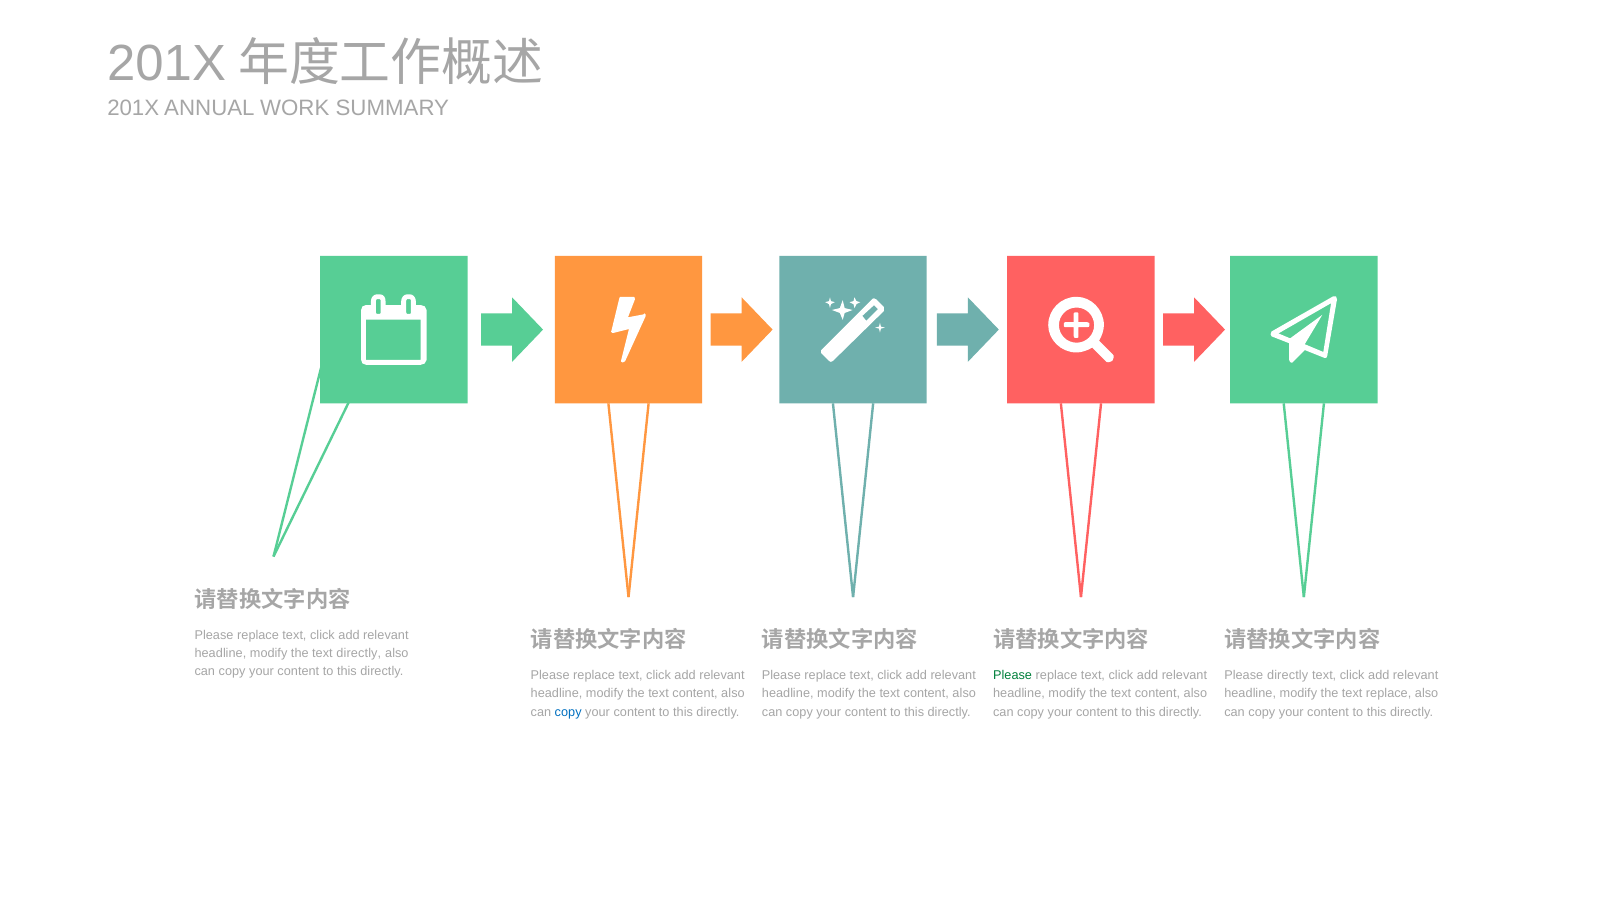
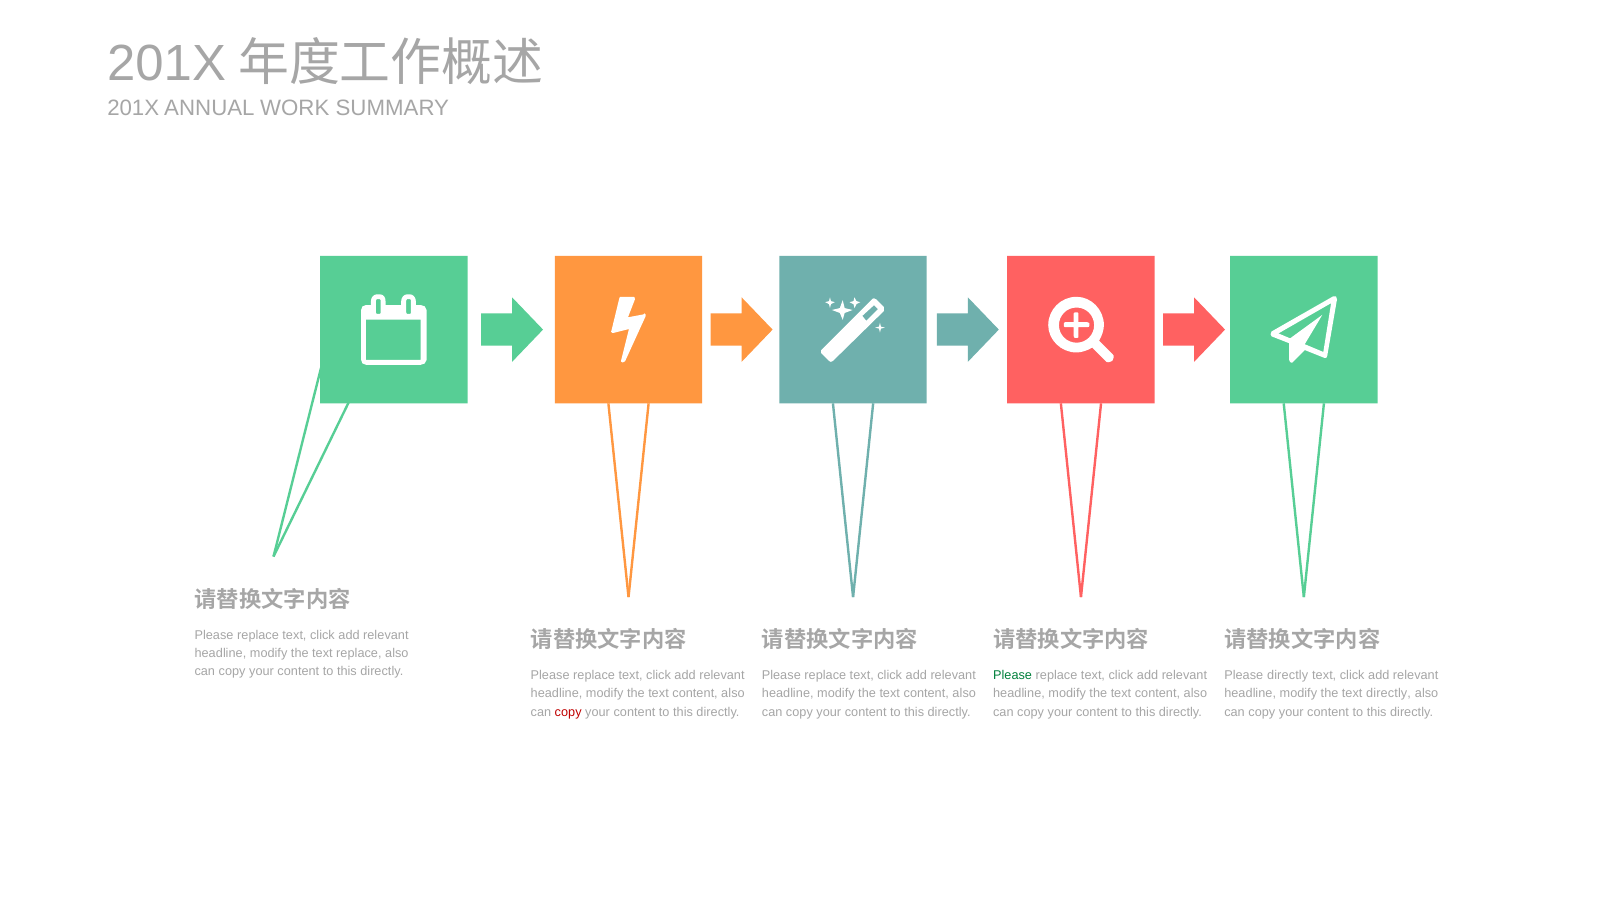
text directly: directly -> replace (359, 653)
text replace: replace -> directly (1389, 694)
copy colour: blue -> red (568, 712)
